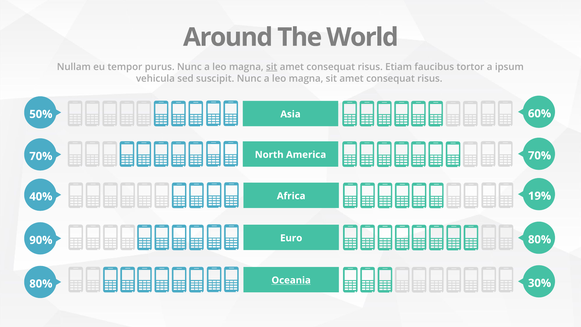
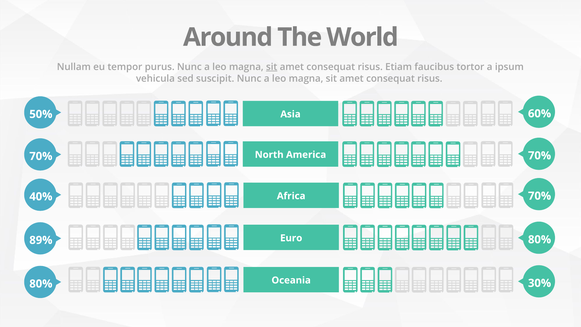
19%: 19% -> 70% (540, 196)
90%: 90% -> 89% (41, 240)
Oceania underline: present -> none (291, 280)
